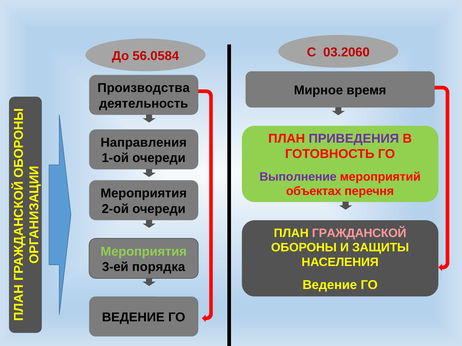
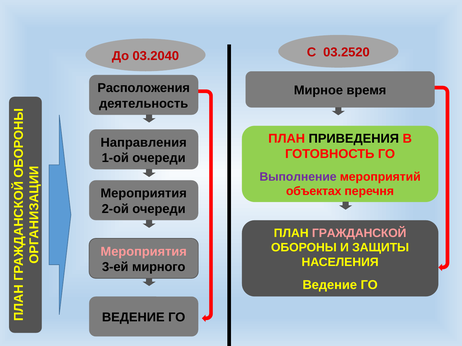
03.2060: 03.2060 -> 03.2520 (346, 52)
56.0584: 56.0584 -> 03.2040 (156, 56)
Производства: Производства -> Расположения (144, 88)
ПРИВЕДЕНИЯ colour: purple -> black (354, 139)
Мероприятия colour: light green -> pink (144, 252)
порядка: порядка -> мирного (159, 267)
